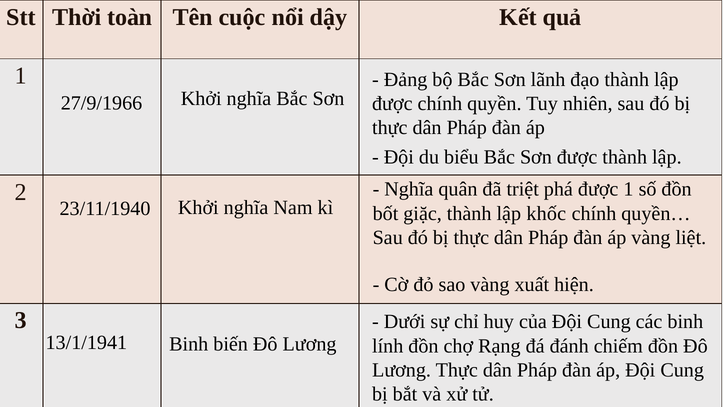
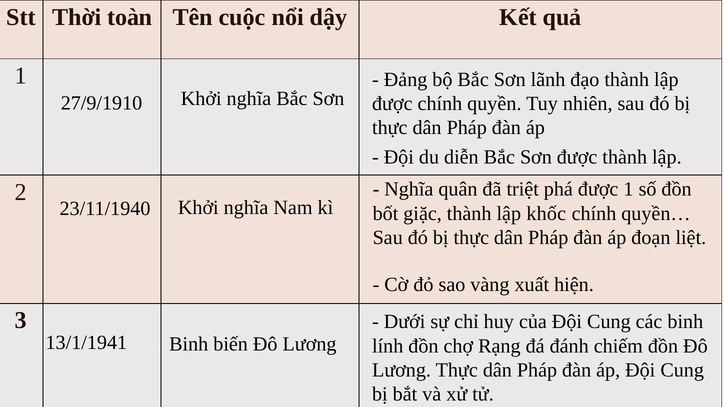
27/9/1966: 27/9/1966 -> 27/9/1910 (101, 103)
biểu: biểu -> diễn (461, 157)
áp vàng: vàng -> đoạn (651, 237)
